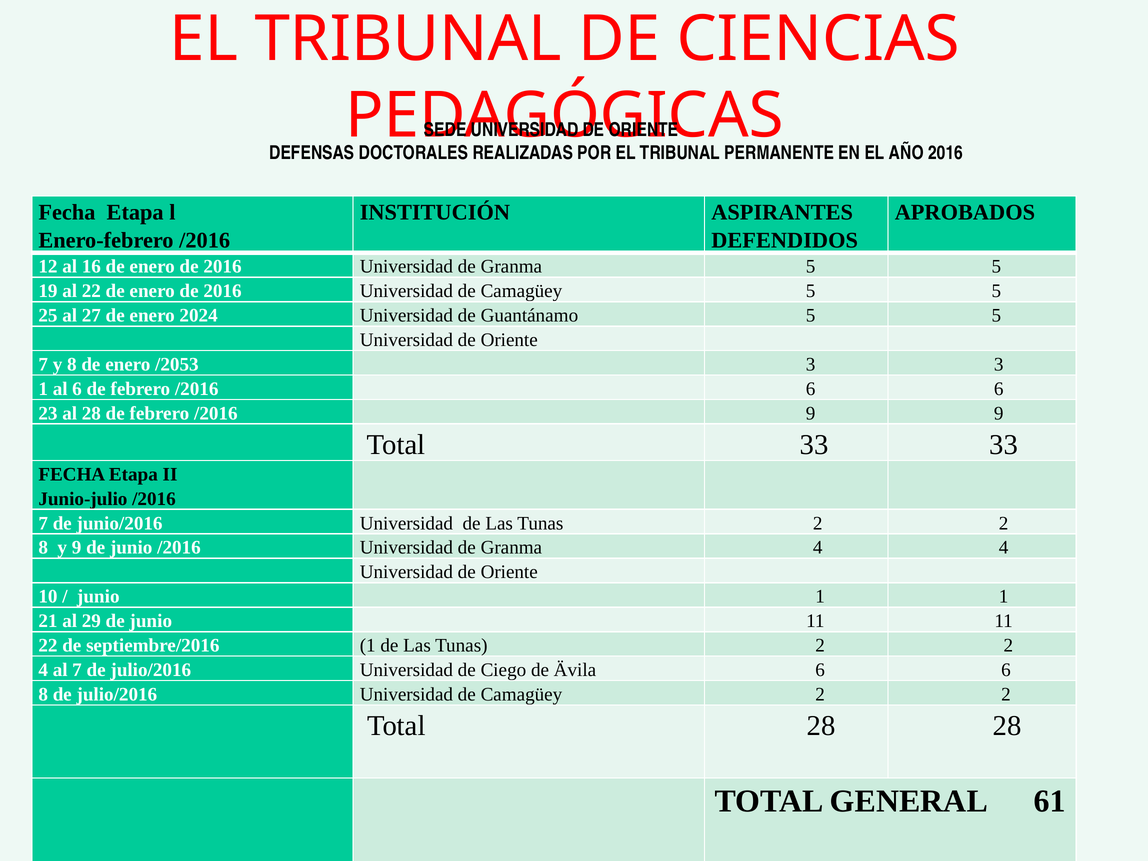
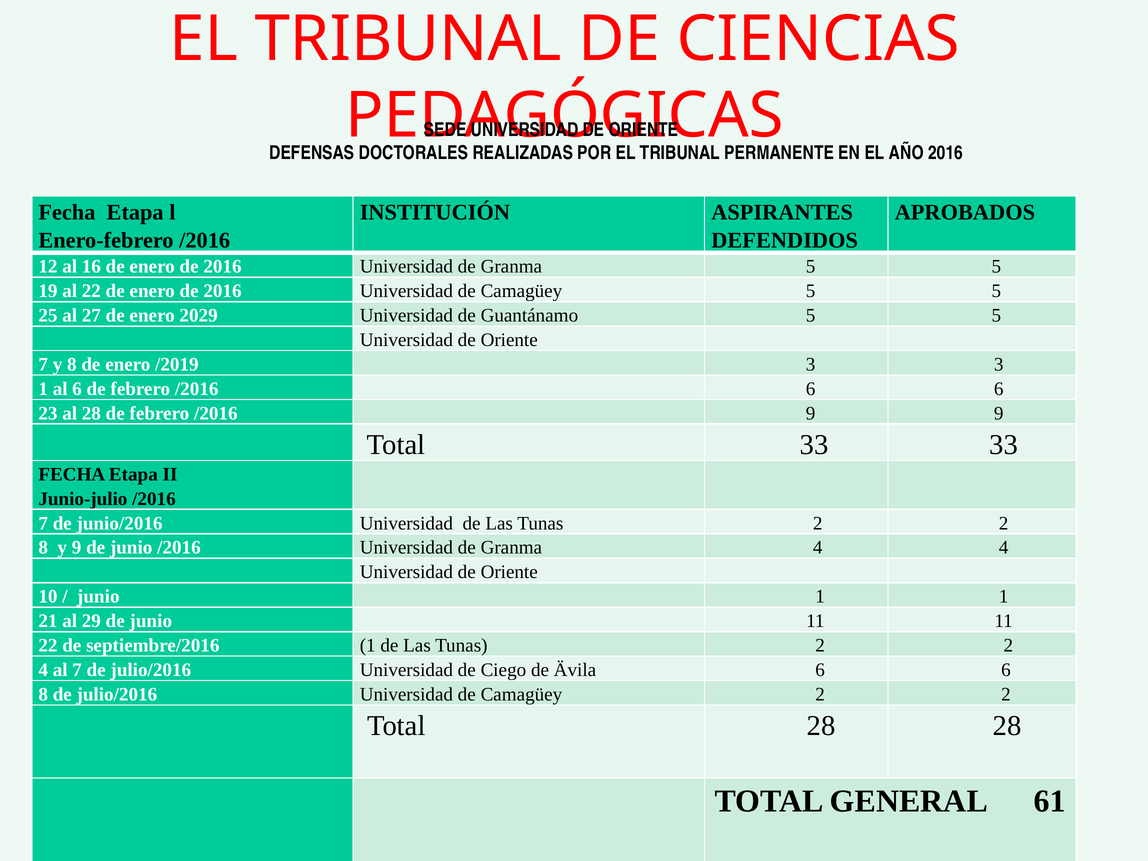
2024: 2024 -> 2029 (199, 316)
/2053: /2053 -> /2019 (177, 364)
